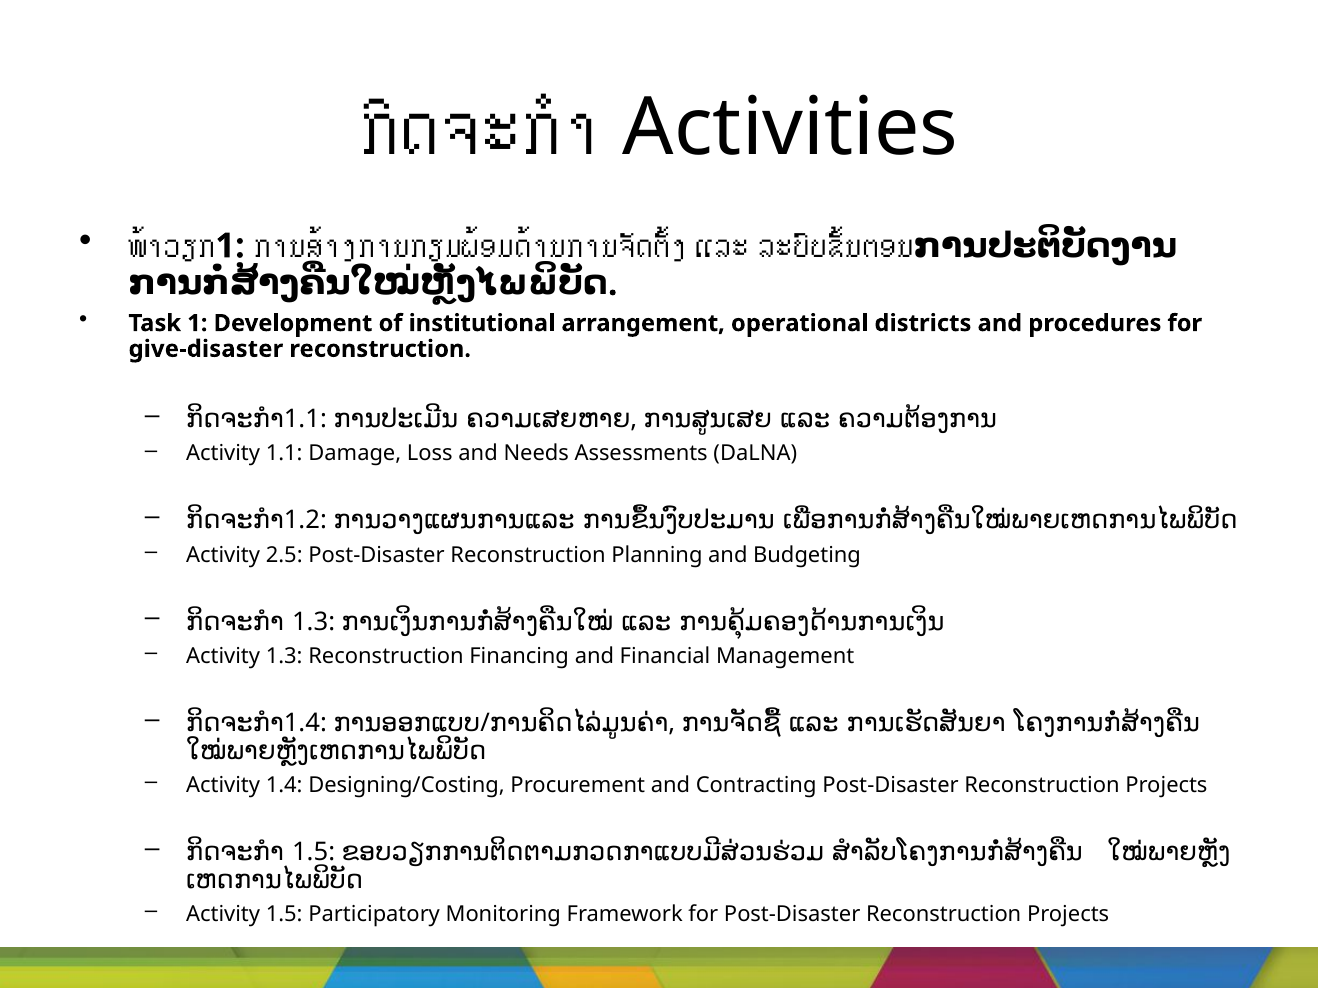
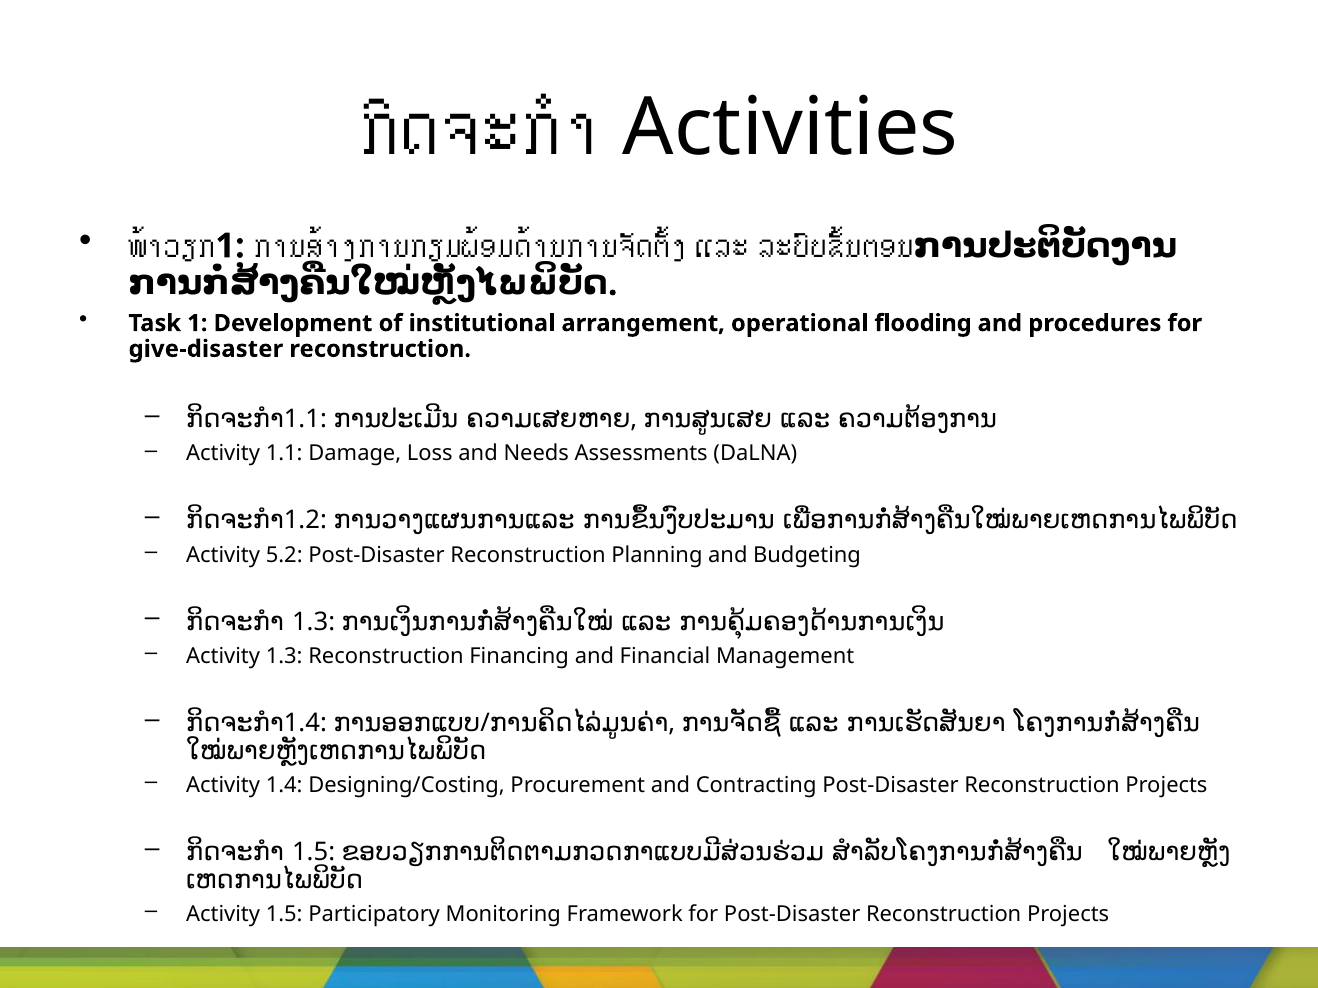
districts: districts -> flooding (923, 323)
2.5: 2.5 -> 5.2 (284, 555)
